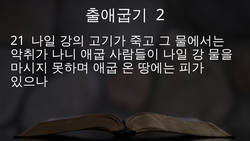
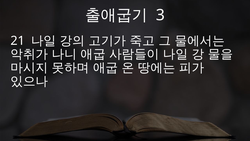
2: 2 -> 3 (160, 15)
